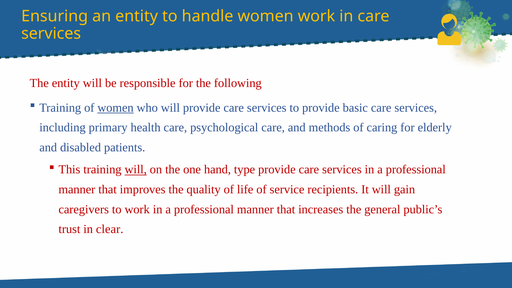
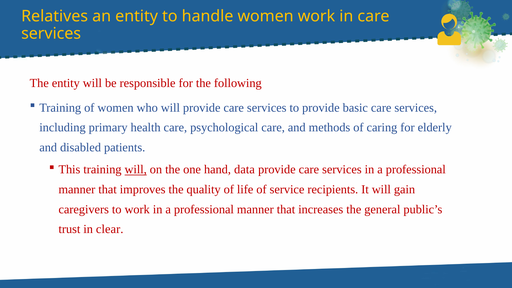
Ensuring: Ensuring -> Relatives (55, 16)
women underline: present -> none (116, 108)
type: type -> data (244, 170)
